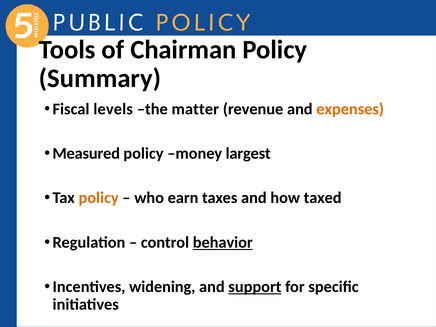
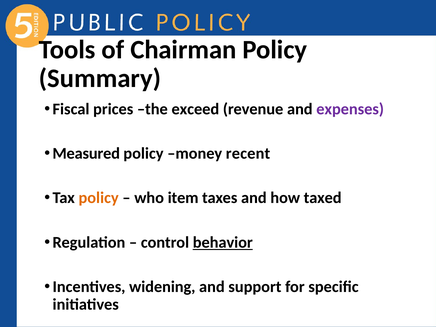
levels: levels -> prices (113, 109)
matter: matter -> exceed (195, 109)
expenses colour: orange -> purple (350, 109)
largest: largest -> recent (248, 153)
earn: earn -> item (183, 198)
support underline: present -> none (255, 287)
